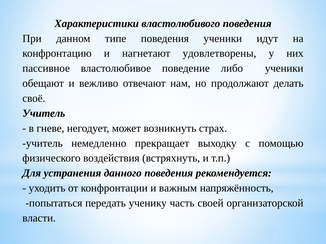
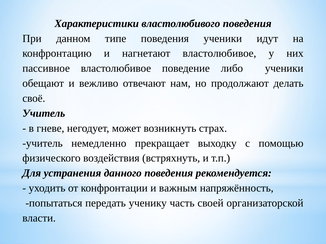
нагнетают удовлетворены: удовлетворены -> властолюбивое (219, 54)
